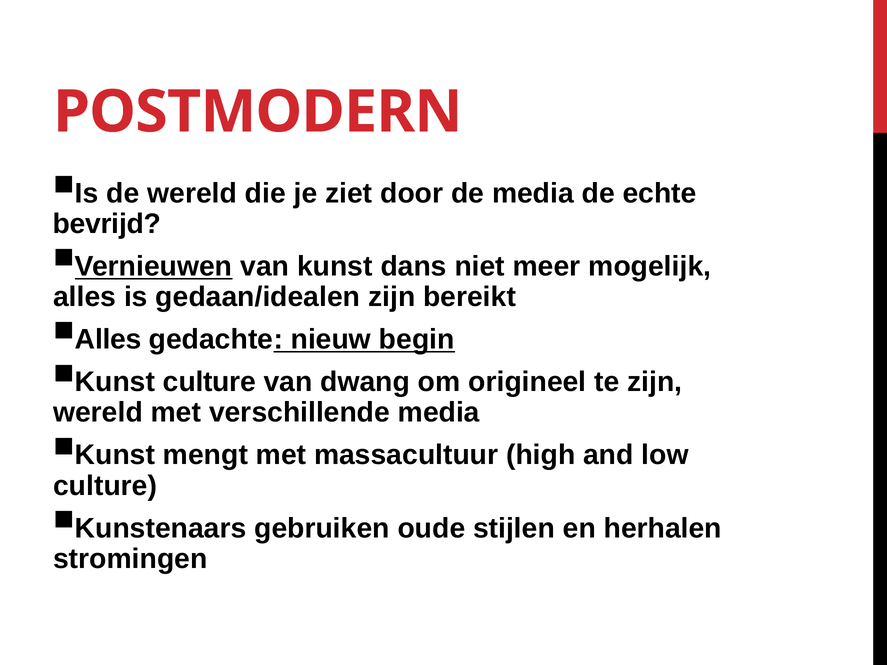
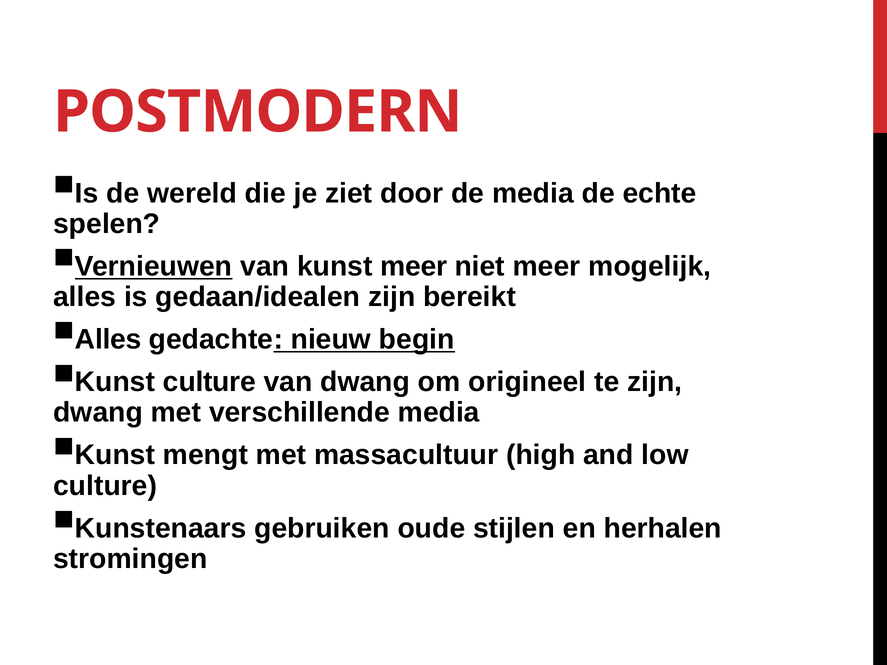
bevrijd: bevrijd -> spelen (107, 224)
kunst dans: dans -> meer (414, 267)
wereld: wereld -> dwang (98, 413)
